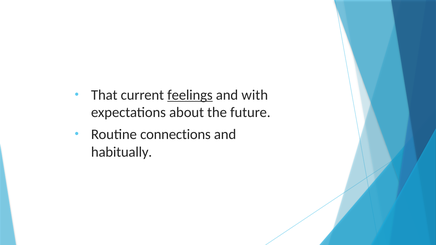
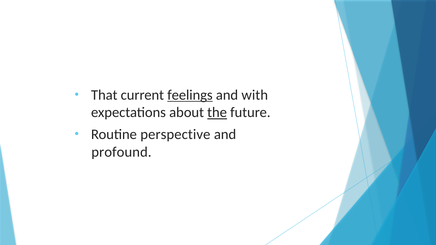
the underline: none -> present (217, 113)
connections: connections -> perspective (175, 135)
habitually: habitually -> profound (121, 152)
